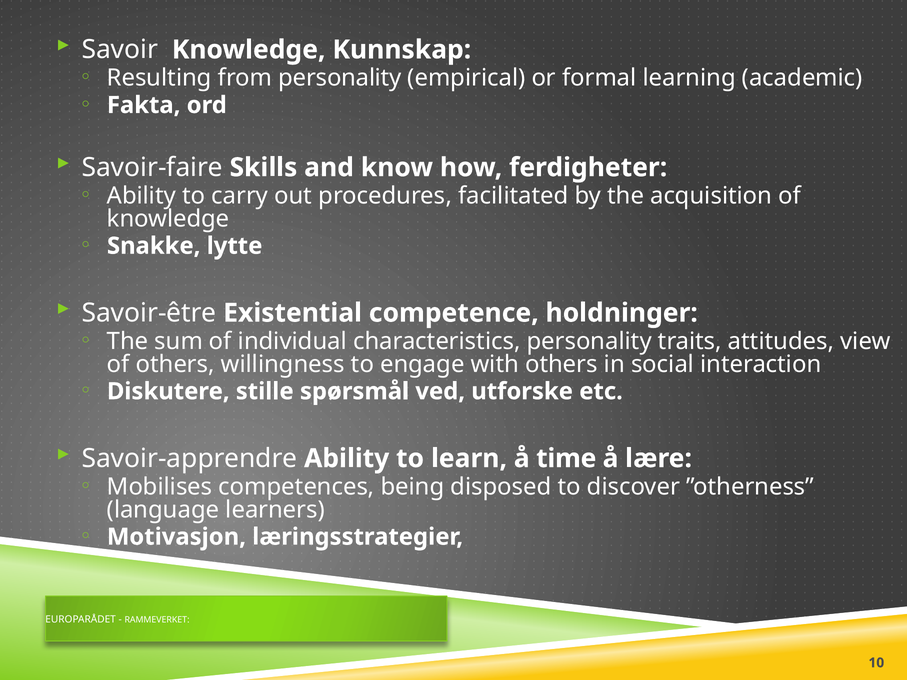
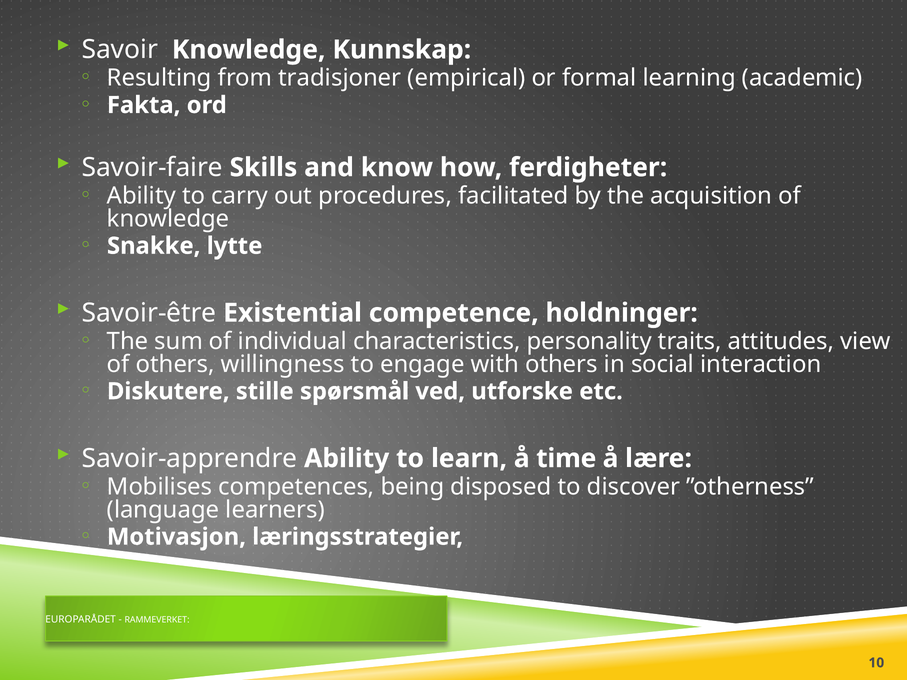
from personality: personality -> tradisjoner (340, 78)
